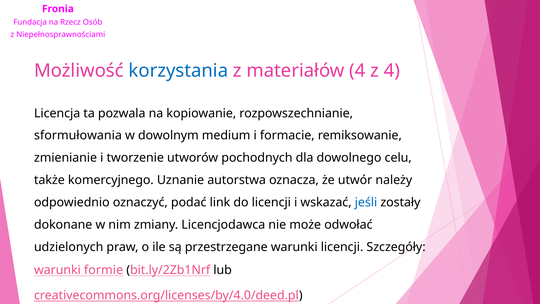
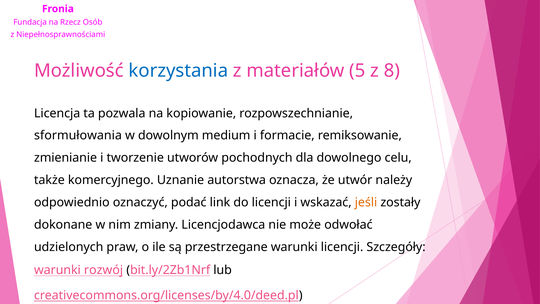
materiałów 4: 4 -> 5 (357, 71)
z 4: 4 -> 8 (392, 71)
jeśli colour: blue -> orange (366, 202)
formie: formie -> rozwój (104, 270)
